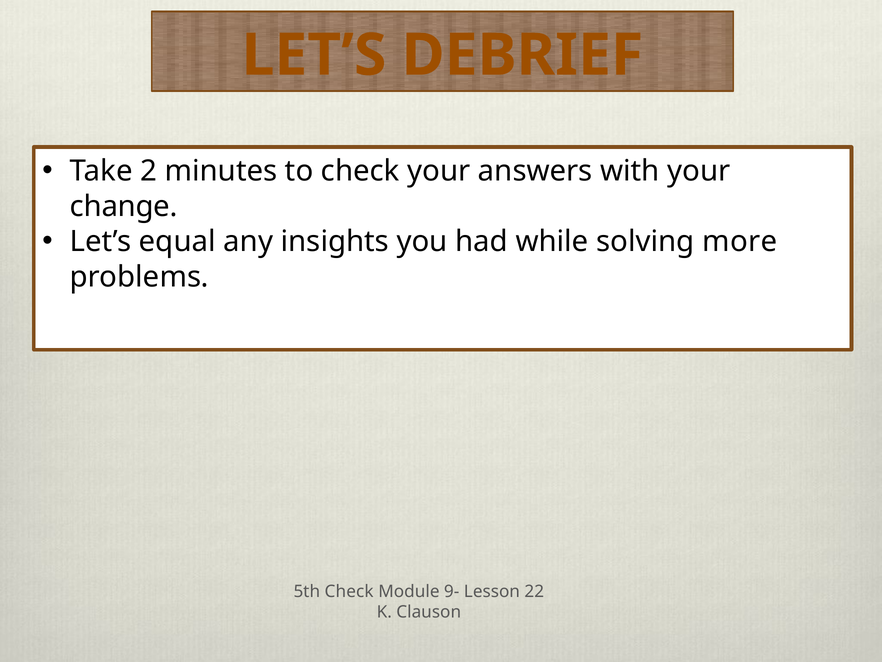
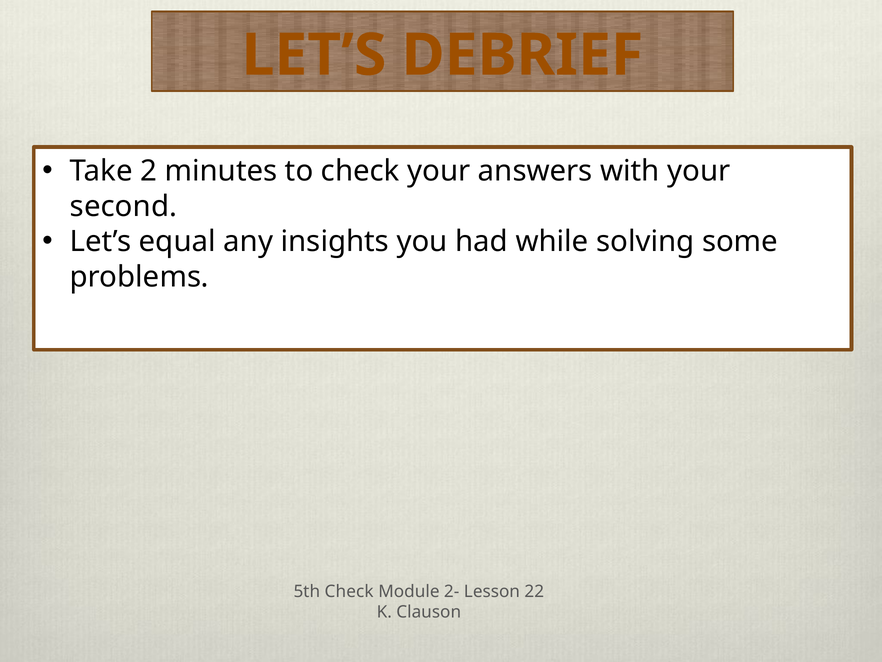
change: change -> second (124, 206)
more: more -> some (740, 241)
9-: 9- -> 2- (452, 591)
